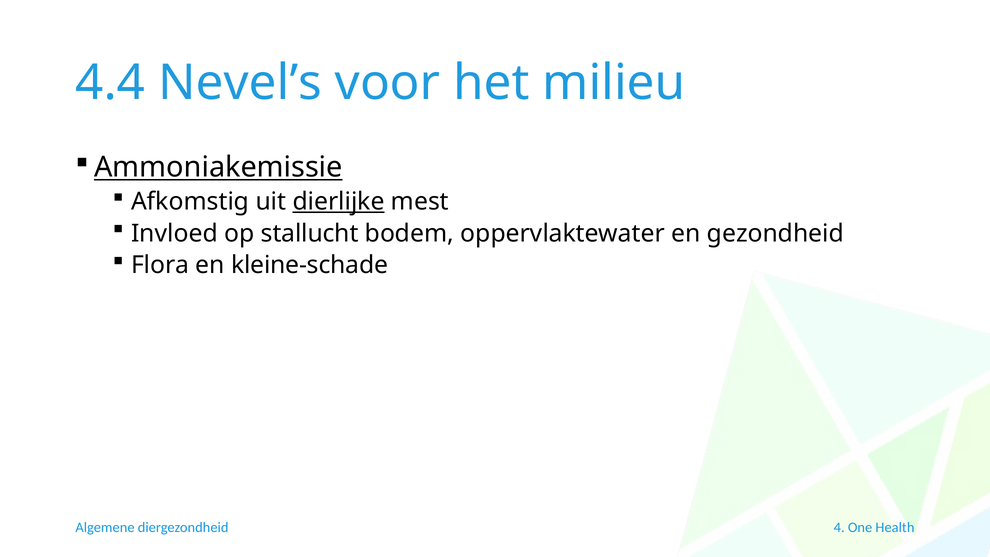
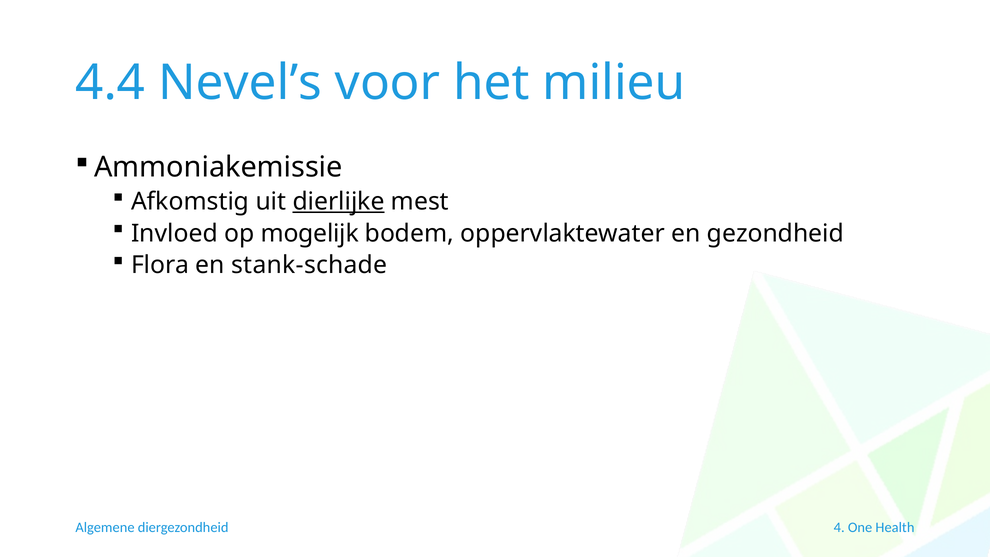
Ammoniakemissie underline: present -> none (218, 167)
stallucht: stallucht -> mogelijk (310, 233)
kleine-schade: kleine-schade -> stank-schade (309, 265)
